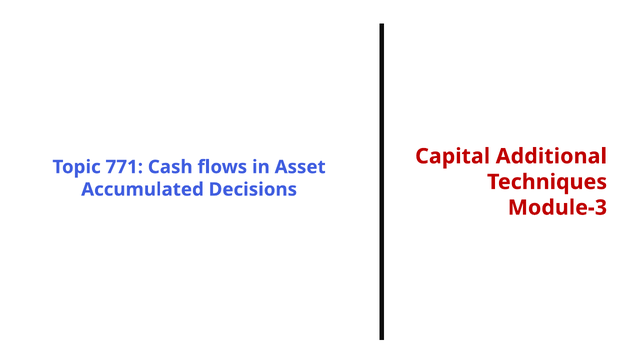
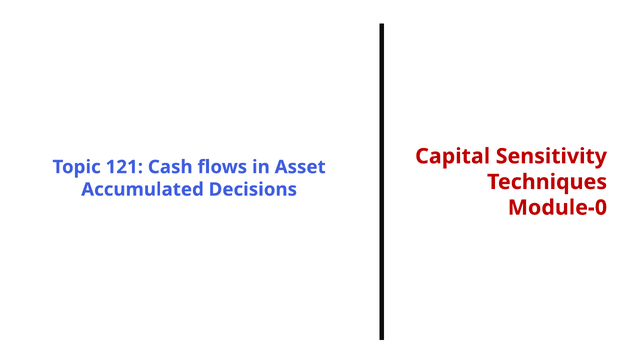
Additional: Additional -> Sensitivity (551, 157)
771: 771 -> 121 (124, 167)
Module-3: Module-3 -> Module-0 (557, 208)
